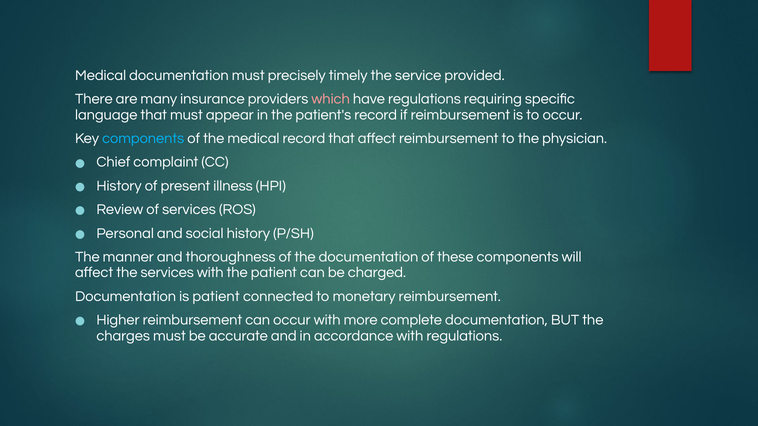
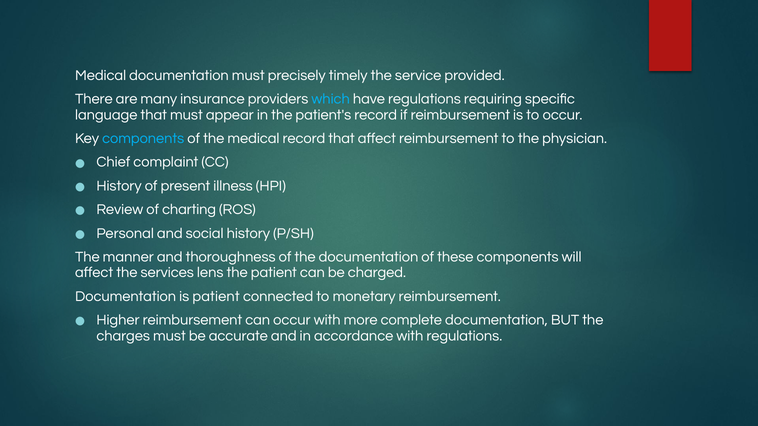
which colour: pink -> light blue (331, 99)
of services: services -> charting (189, 210)
services with: with -> lens (210, 273)
